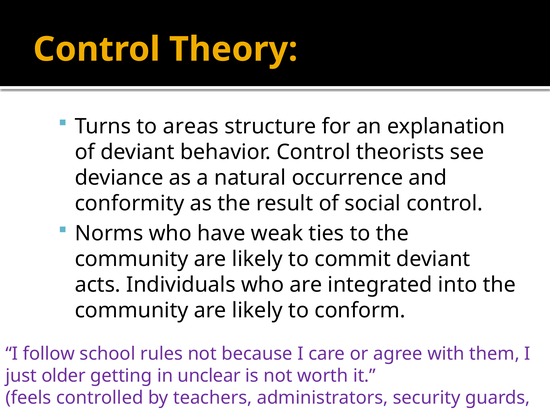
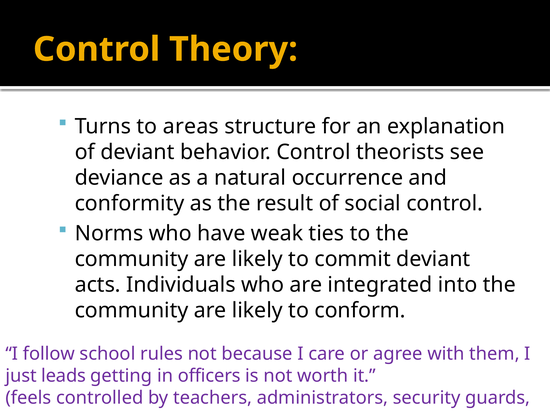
older: older -> leads (64, 376)
unclear: unclear -> officers (209, 376)
